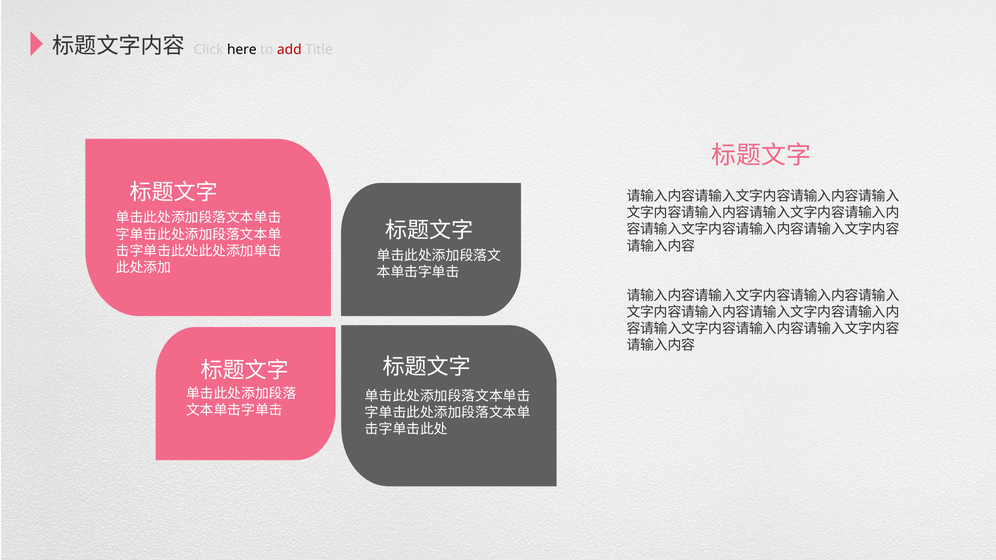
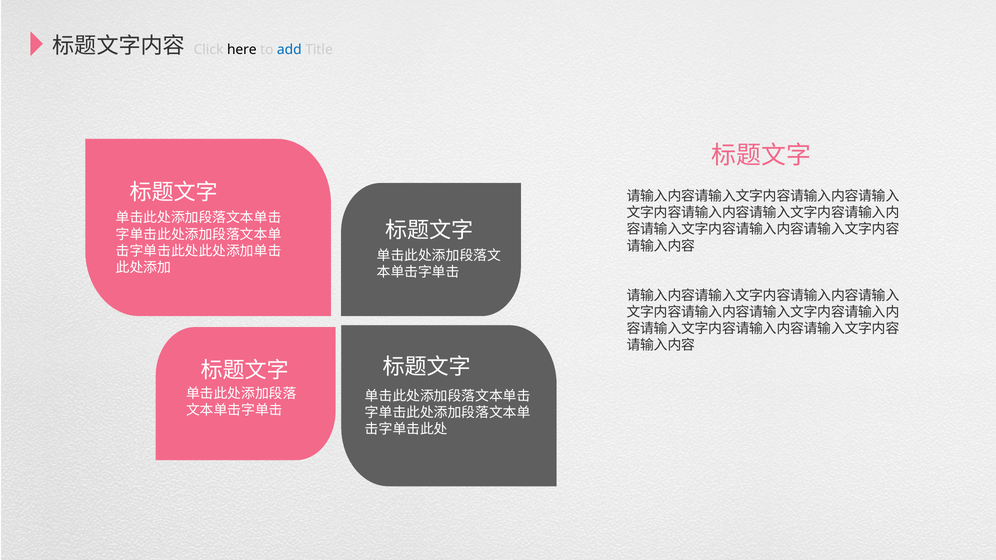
add colour: red -> blue (289, 50)
